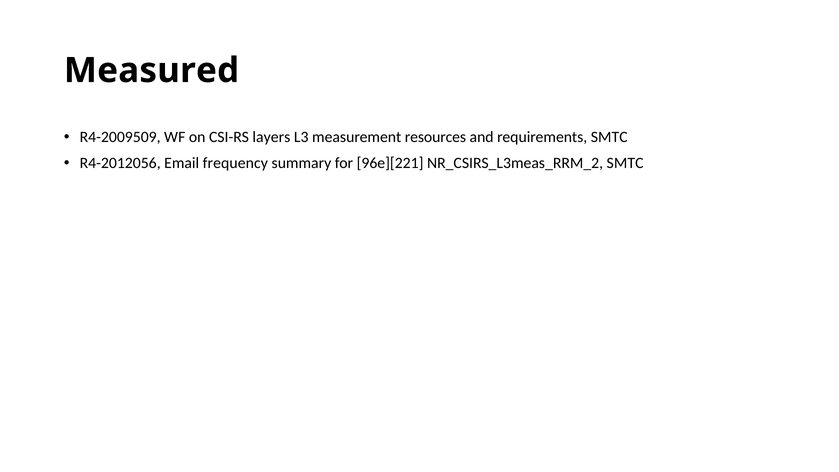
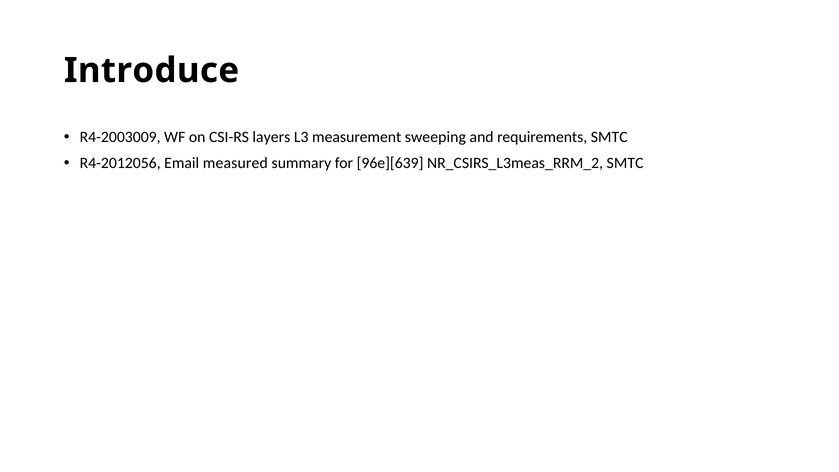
Measured: Measured -> Introduce (152, 70)
R4-2009509: R4-2009509 -> R4-2003009 (120, 137)
resources: resources -> sweeping (435, 137)
frequency: frequency -> measured (235, 163)
96e][221: 96e][221 -> 96e][639 (390, 163)
